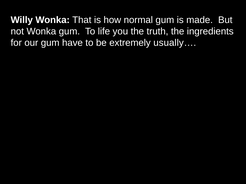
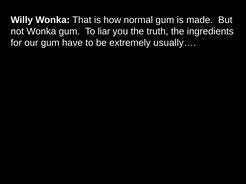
life: life -> liar (104, 31)
